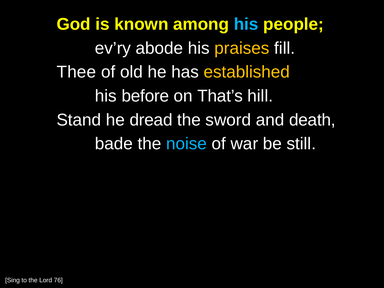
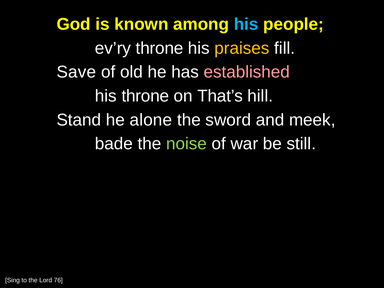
ev’ry abode: abode -> throne (160, 48)
Thee: Thee -> Save (76, 72)
established colour: yellow -> pink (247, 72)
his before: before -> throne (145, 96)
dread: dread -> alone (151, 120)
death: death -> meek (312, 120)
noise colour: light blue -> light green (187, 144)
